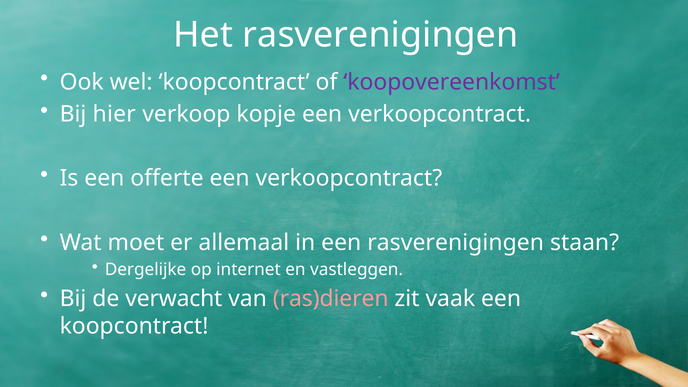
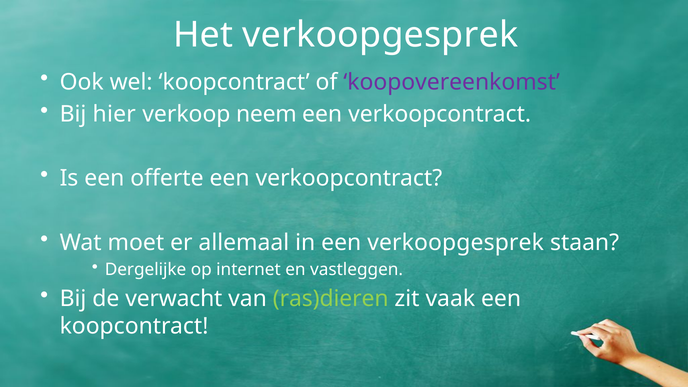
Het rasverenigingen: rasverenigingen -> verkoopgesprek (380, 35)
kopje: kopje -> neem (266, 114)
een rasverenigingen: rasverenigingen -> verkoopgesprek (456, 243)
ras)dieren colour: pink -> light green (331, 299)
